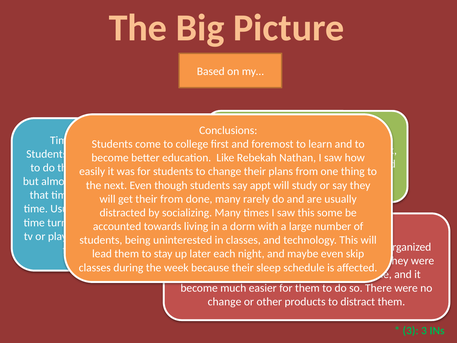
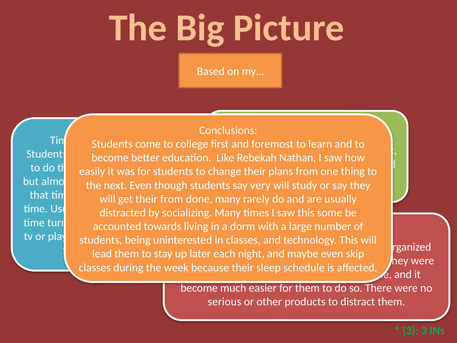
appt: appt -> very (260, 185)
change: change -> serious (225, 302)
